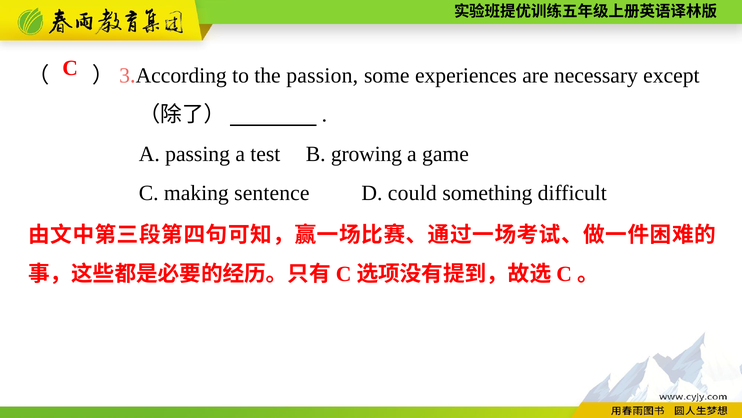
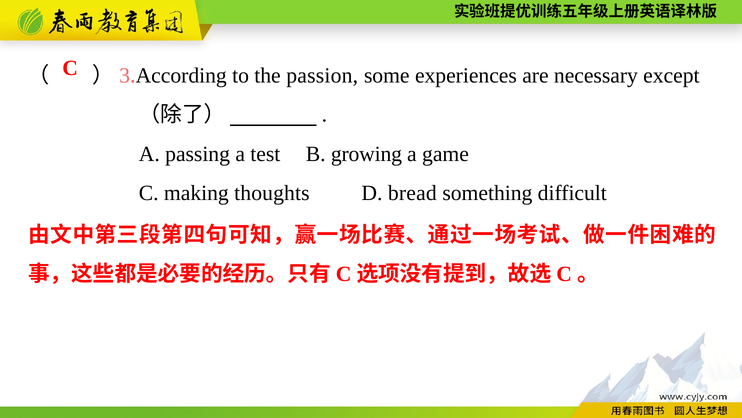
sentence: sentence -> thoughts (272, 193)
could: could -> bread (412, 193)
